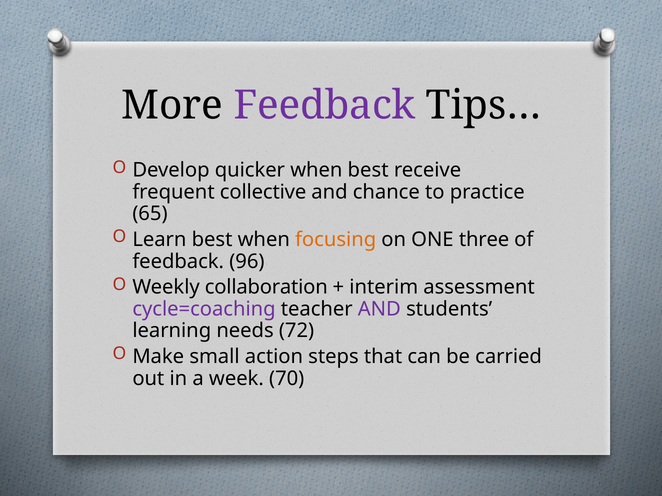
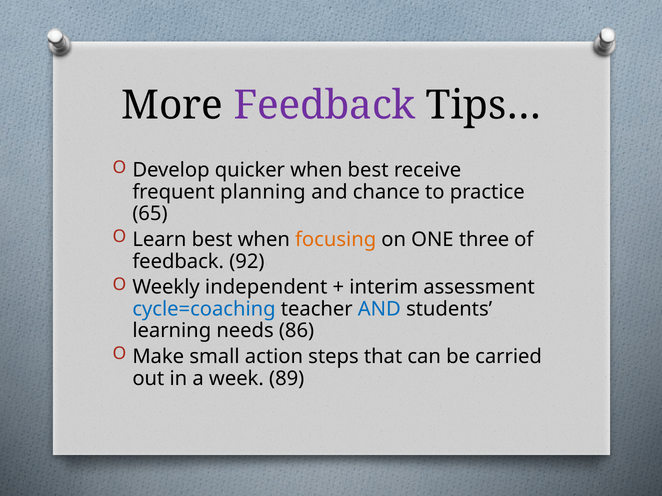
collective: collective -> planning (263, 192)
96: 96 -> 92 (247, 262)
collaboration: collaboration -> independent (266, 287)
cycle=coaching colour: purple -> blue (204, 309)
AND colour: purple -> blue (379, 309)
72: 72 -> 86 (297, 331)
70: 70 -> 89 (287, 379)
